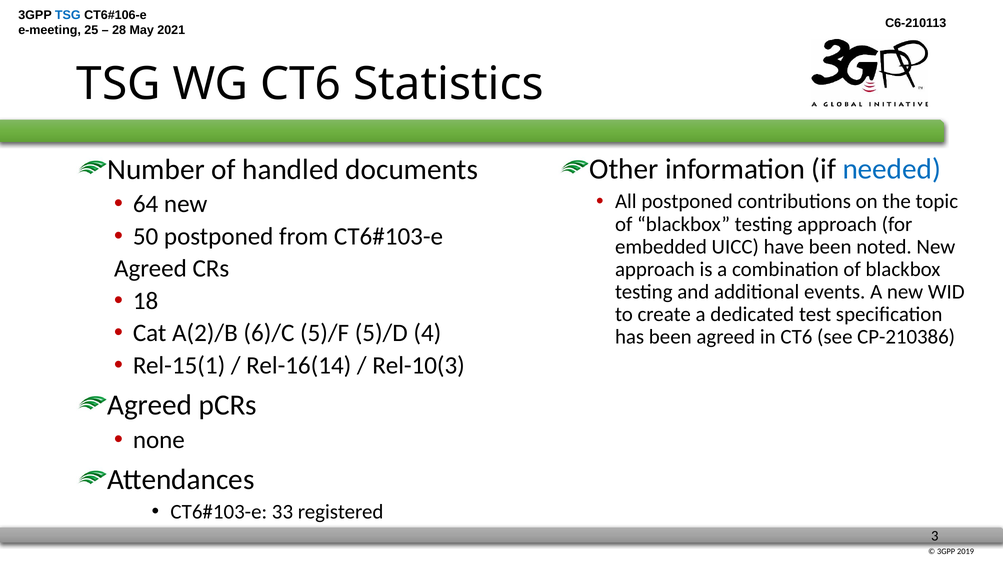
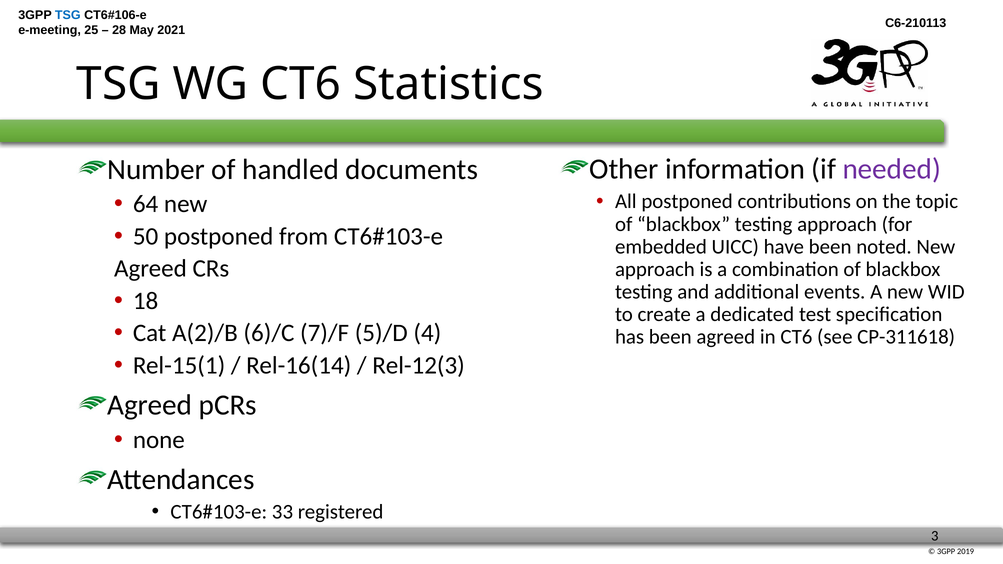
needed colour: blue -> purple (892, 169)
5)/F: 5)/F -> 7)/F (325, 333)
CP-210386: CP-210386 -> CP-311618 (906, 337)
Rel-10(3: Rel-10(3 -> Rel-12(3 (419, 366)
